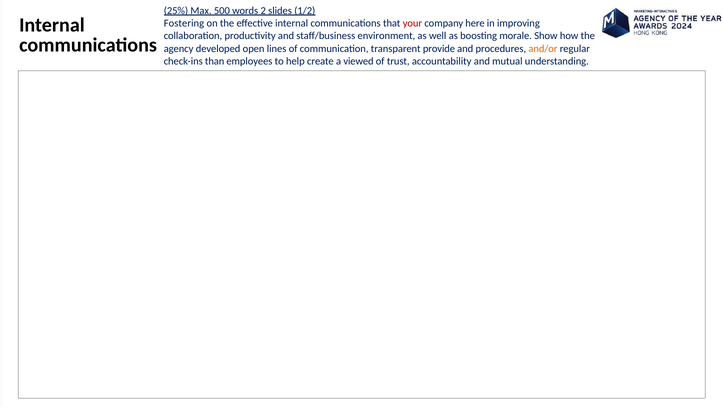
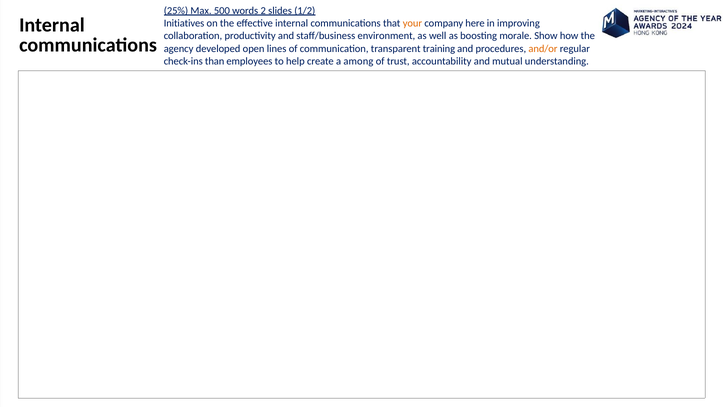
Fostering: Fostering -> Initiatives (184, 23)
your colour: red -> orange (412, 23)
provide: provide -> training (439, 49)
viewed: viewed -> among (358, 61)
